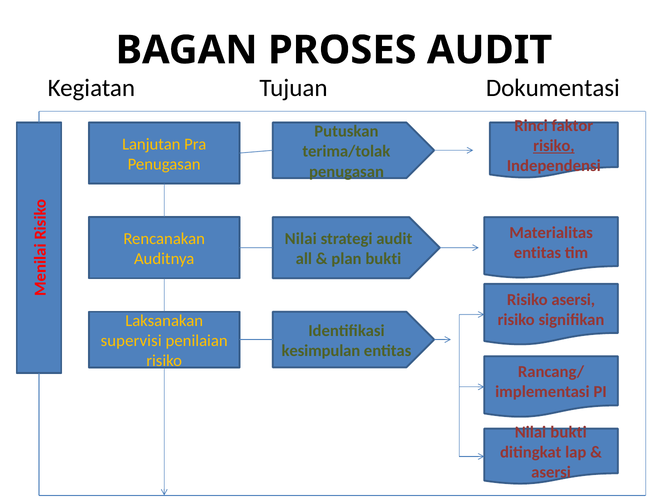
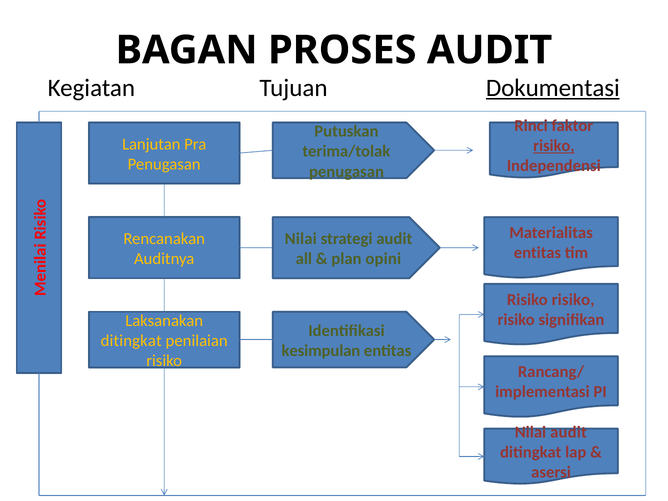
Dokumentasi underline: none -> present (553, 88)
plan bukti: bukti -> opini (383, 259)
asersi: asersi -> risiko (573, 300)
supervisi: supervisi -> ditingkat (131, 341)
Nilai bukti: bukti -> audit (569, 432)
